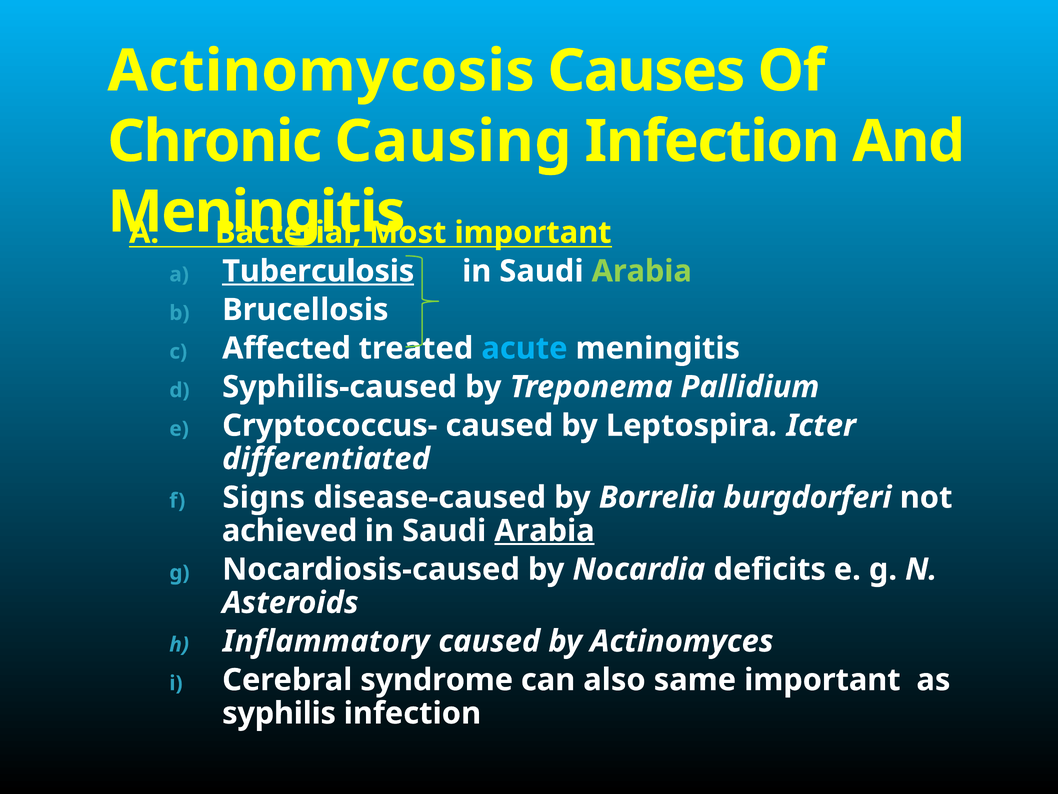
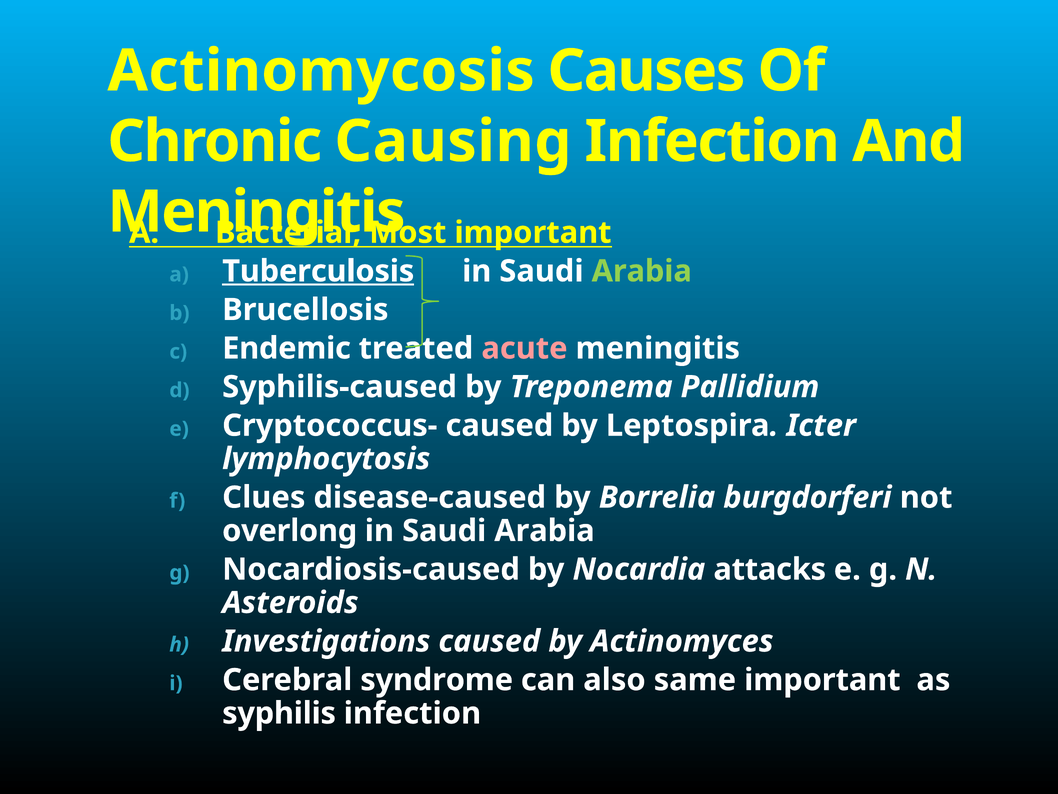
Affected: Affected -> Endemic (287, 348)
acute colour: light blue -> pink (524, 348)
differentiated: differentiated -> lymphocytosis (326, 459)
Signs: Signs -> Clues (264, 497)
achieved: achieved -> overlong (290, 531)
Arabia underline: present -> none (544, 531)
deficits: deficits -> attacks (770, 569)
Inflammatory: Inflammatory -> Investigations (326, 641)
